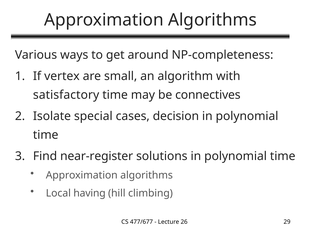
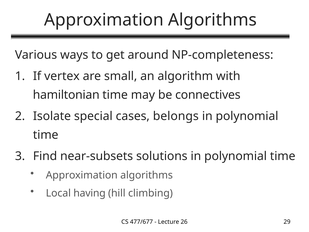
satisfactory: satisfactory -> hamiltonian (66, 95)
decision: decision -> belongs (176, 116)
near-register: near-register -> near-subsets (97, 156)
